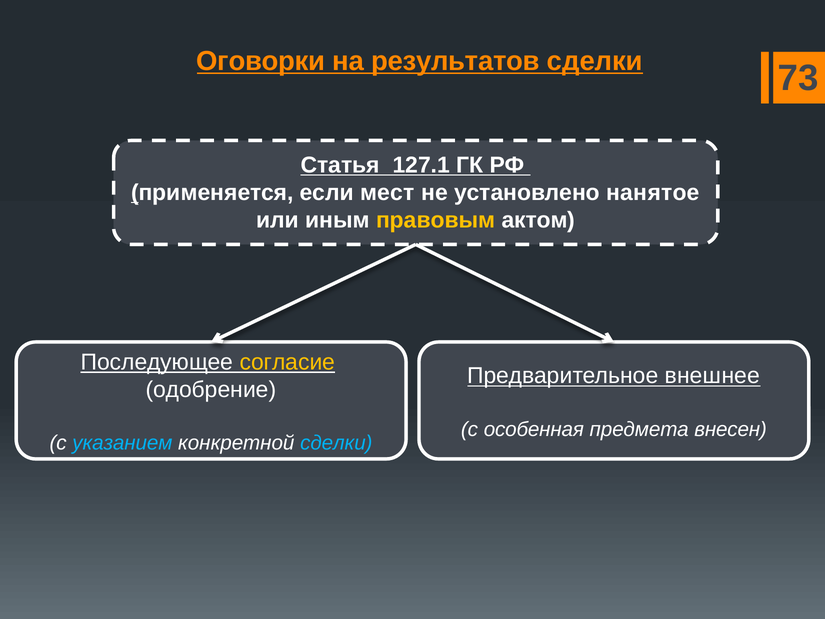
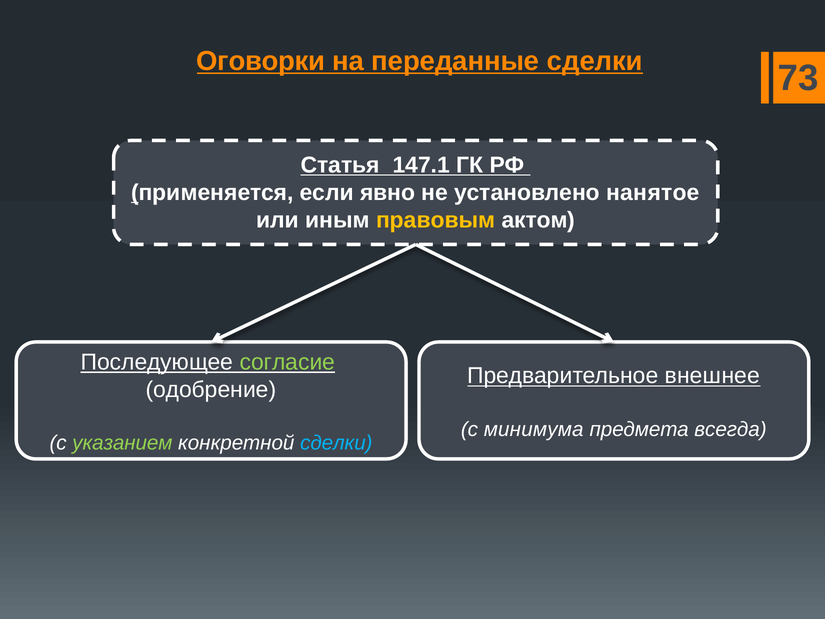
результатов: результатов -> переданные (455, 61)
127.1: 127.1 -> 147.1 (421, 165)
мест: мест -> явно (388, 192)
согласие colour: yellow -> light green (287, 362)
особенная: особенная -> минимума (534, 429)
внесен: внесен -> всегда (731, 429)
указанием colour: light blue -> light green (122, 443)
